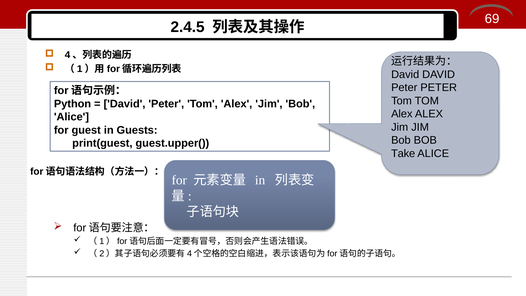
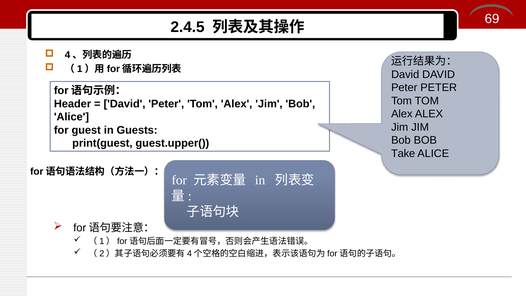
Python: Python -> Header (73, 104)
